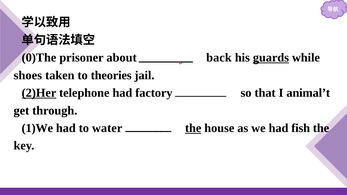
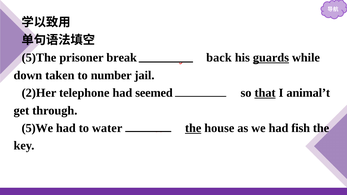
0)The: 0)The -> 5)The (39, 58)
about: about -> break (122, 58)
shoes: shoes -> down (28, 75)
theories: theories -> number (111, 75)
2)Her underline: present -> none (39, 93)
factory: factory -> seemed (154, 93)
that underline: none -> present (265, 93)
1)We: 1)We -> 5)We (37, 128)
